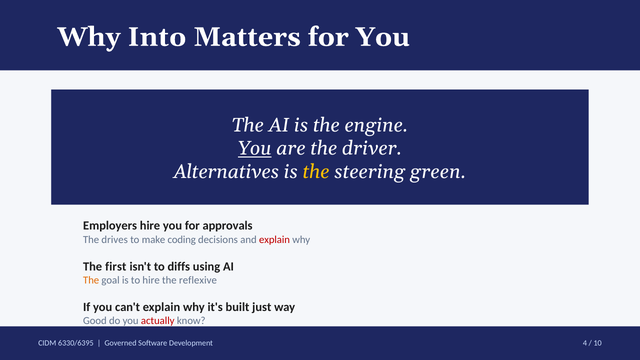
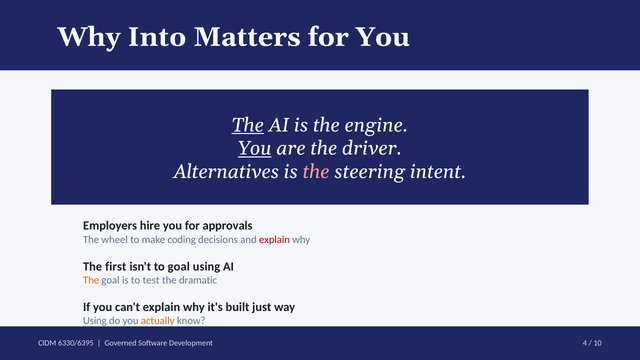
The underline: none -> present (248, 125)
the colour: yellow -> pink (316, 172)
green: green -> intent (438, 172)
drives: drives -> wheel (115, 240)
to diffs: diffs -> goal (179, 266)
to hire: hire -> test (151, 280)
reflexive: reflexive -> dramatic (198, 280)
Good: Good -> Using (95, 321)
actually colour: red -> orange (158, 321)
